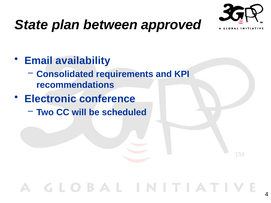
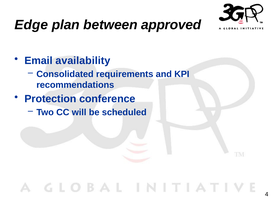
State: State -> Edge (31, 25)
Electronic: Electronic -> Protection (50, 99)
